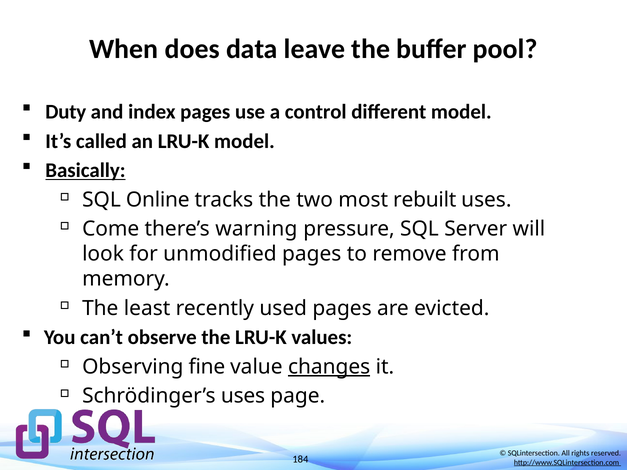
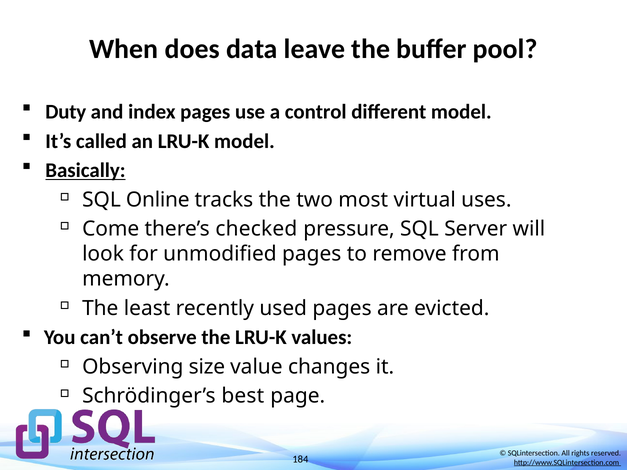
rebuilt: rebuilt -> virtual (425, 200)
warning: warning -> checked (256, 229)
fine: fine -> size (207, 367)
changes underline: present -> none (329, 367)
Schrödinger’s uses: uses -> best (243, 396)
